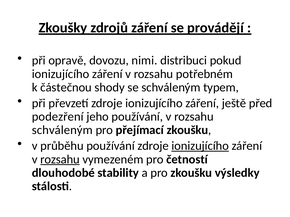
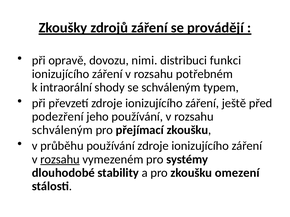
pokud: pokud -> funkci (226, 61)
částečnou: částečnou -> intraorální (66, 88)
ionizujícího underline: present -> none (200, 146)
četností: četností -> systémy (187, 160)
výsledky: výsledky -> omezení (237, 173)
